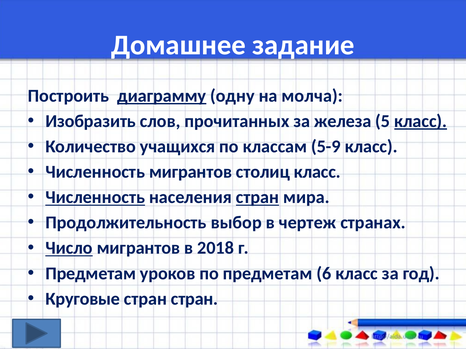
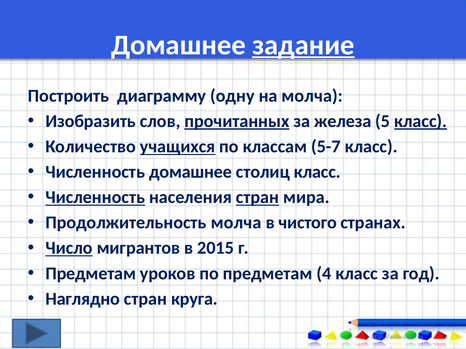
задание underline: none -> present (303, 45)
диаграмму underline: present -> none (162, 96)
прочитанных underline: none -> present (237, 121)
учащихся underline: none -> present (178, 147)
5-9: 5-9 -> 5-7 (326, 147)
Численность мигрантов: мигрантов -> домашнее (191, 172)
Продолжительность выбор: выбор -> молча (236, 223)
чертеж: чертеж -> чистого (308, 223)
2018: 2018 -> 2015 (216, 248)
6: 6 -> 4 (324, 274)
Круговые: Круговые -> Наглядно (83, 299)
стран стран: стран -> круга (195, 299)
